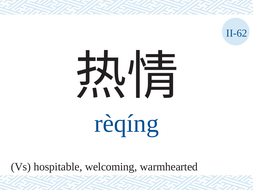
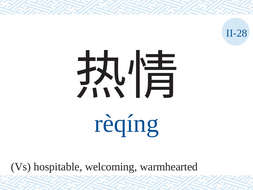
II-62: II-62 -> II-28 (237, 33)
